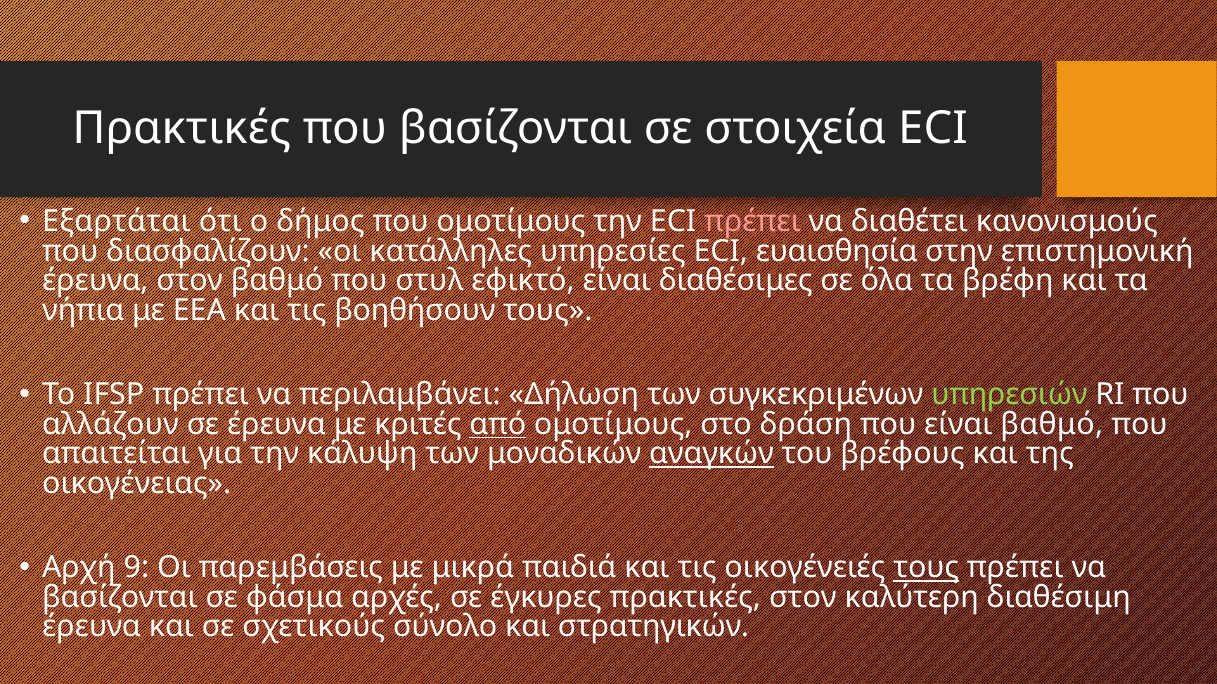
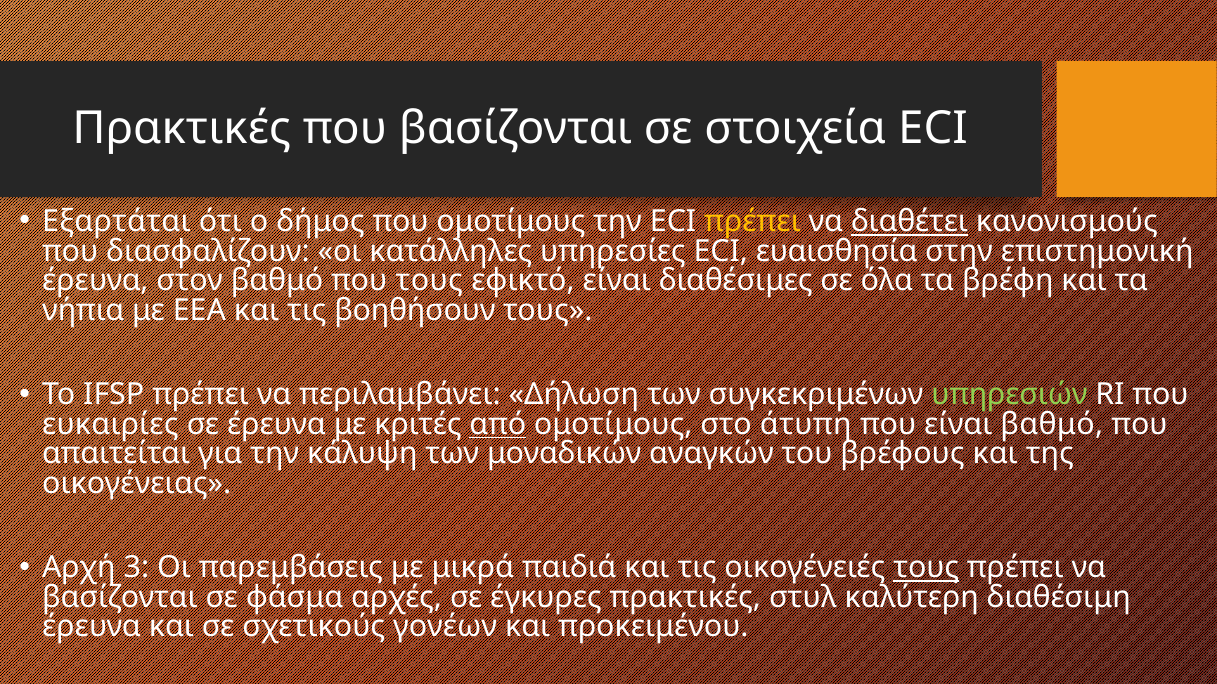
πρέπει colour: pink -> yellow (753, 222)
διαθέτει underline: none -> present (910, 222)
που στυλ: στυλ -> τους (429, 281)
αλλάζουν: αλλάζουν -> ευκαιρίες (110, 425)
δράση: δράση -> άτυπη (806, 425)
αναγκών underline: present -> none (711, 454)
9: 9 -> 3 (136, 568)
πρακτικές στον: στον -> στυλ (803, 598)
σύνολο: σύνολο -> γονέων (445, 627)
στρατηγικών: στρατηγικών -> προκειμένου (653, 627)
